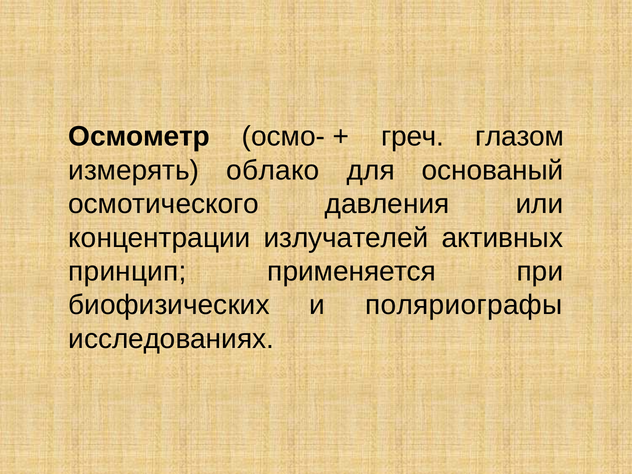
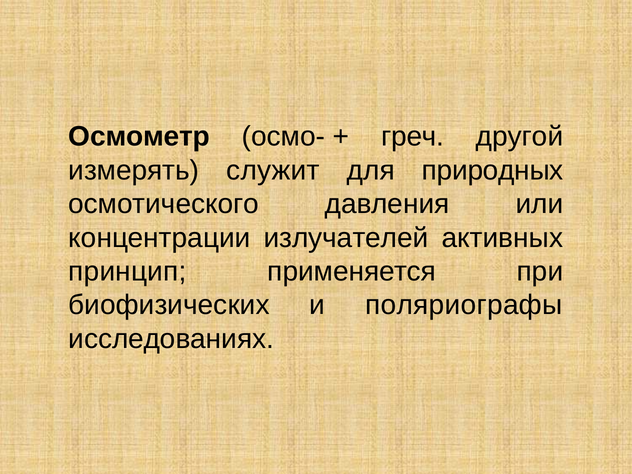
глазом: глазом -> другой (520, 137)
облако: облако -> служит (273, 170)
основаный: основаный -> природных (493, 170)
